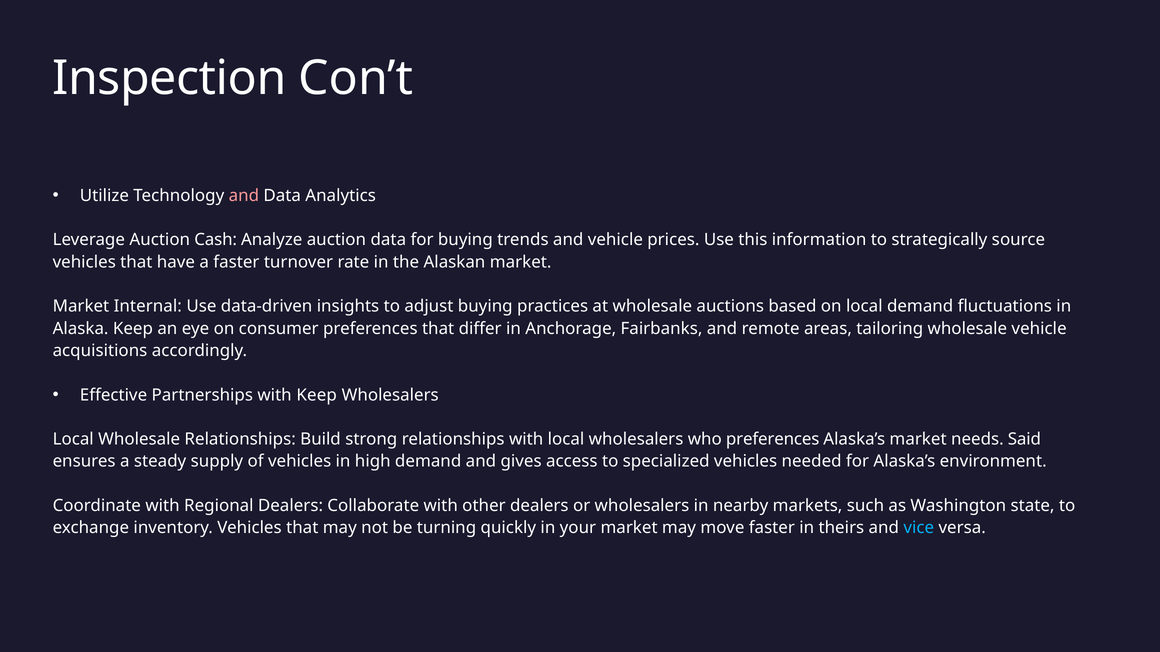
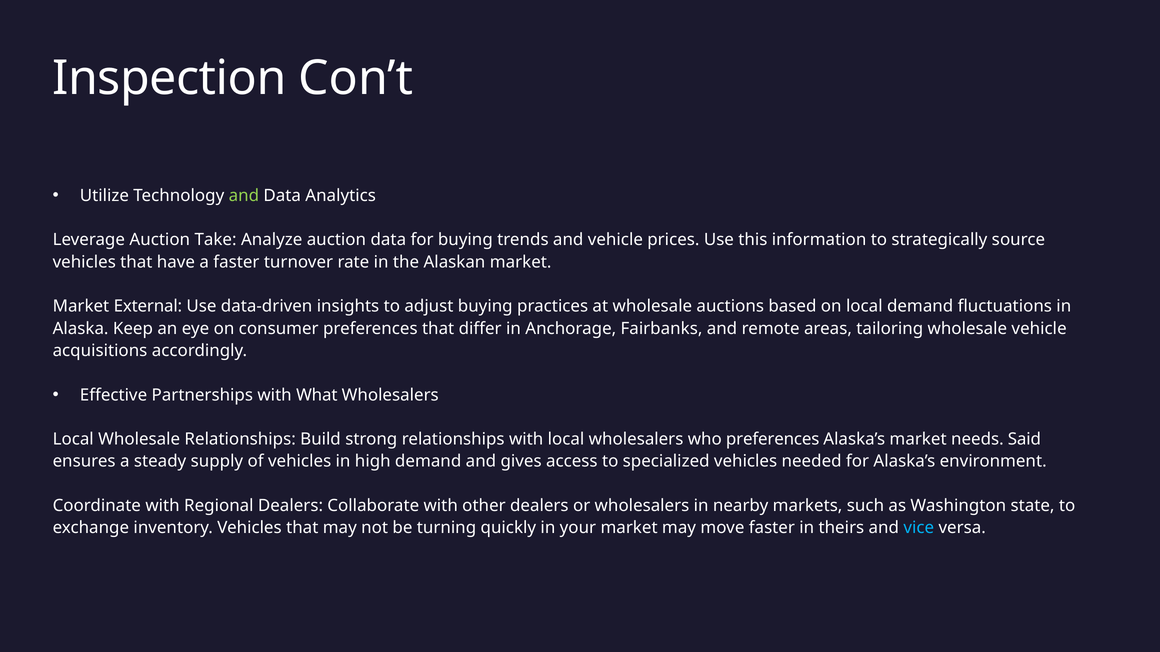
and colour: pink -> light green (244, 196)
Cash: Cash -> Take (216, 240)
Internal: Internal -> External (148, 306)
with Keep: Keep -> What (317, 395)
